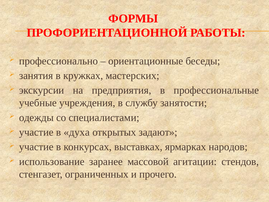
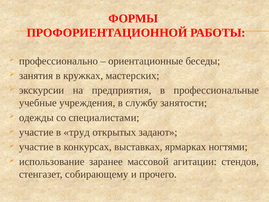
духа: духа -> труд (77, 132)
народов: народов -> ногтями (228, 147)
ограниченных: ограниченных -> собирающему (97, 174)
